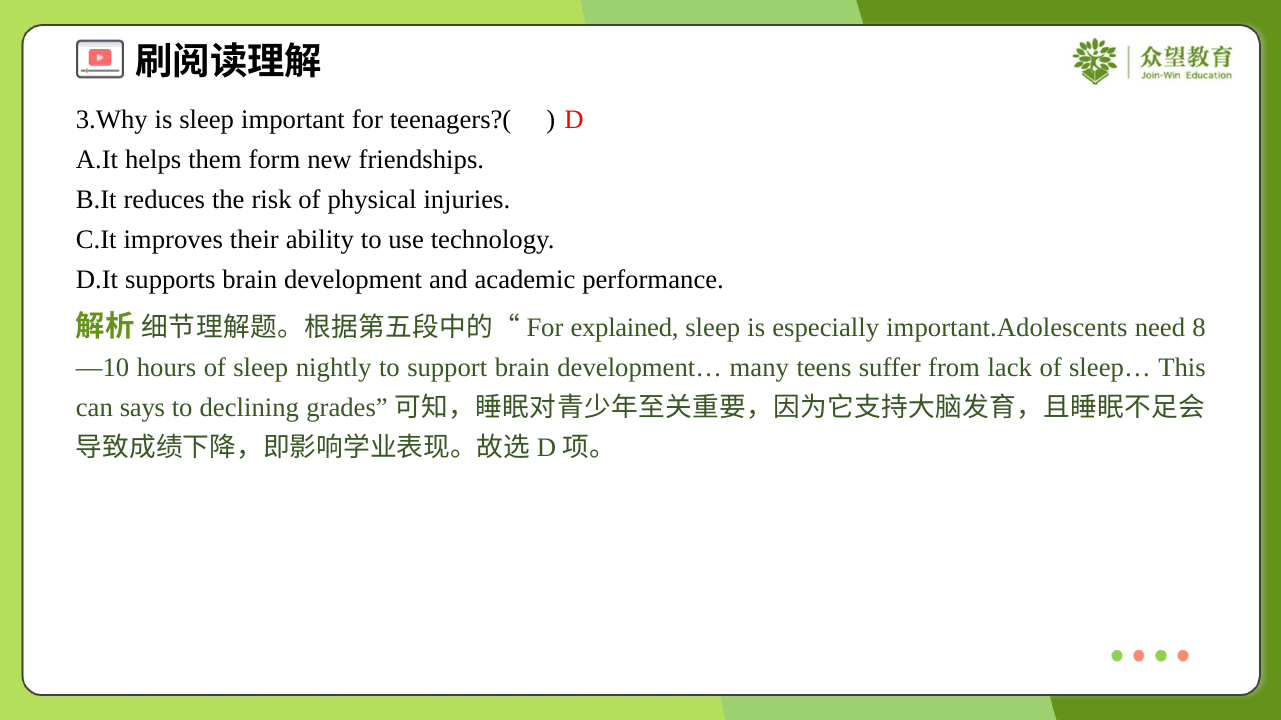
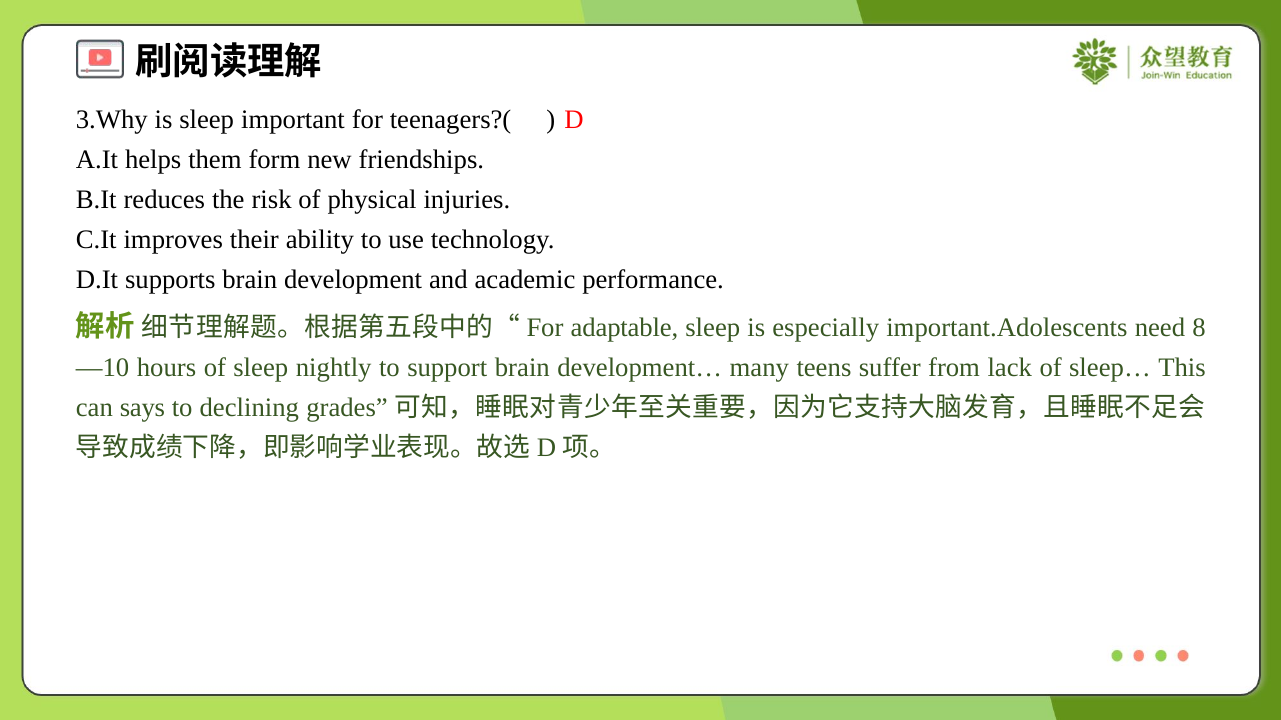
explained: explained -> adaptable (624, 328)
